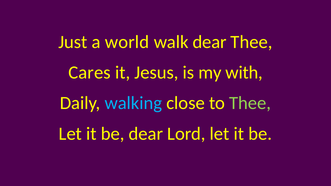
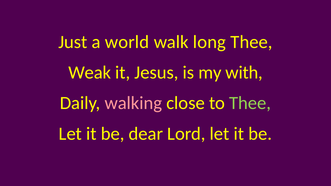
walk dear: dear -> long (209, 42)
Cares: Cares -> Weak (90, 73)
walking colour: light blue -> pink (133, 103)
